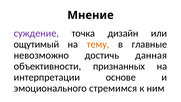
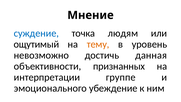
суждение colour: purple -> blue (36, 33)
дизайн: дизайн -> людям (123, 33)
главные: главные -> уровень (149, 44)
основе: основе -> группе (121, 77)
стремимся: стремимся -> убеждение (113, 88)
